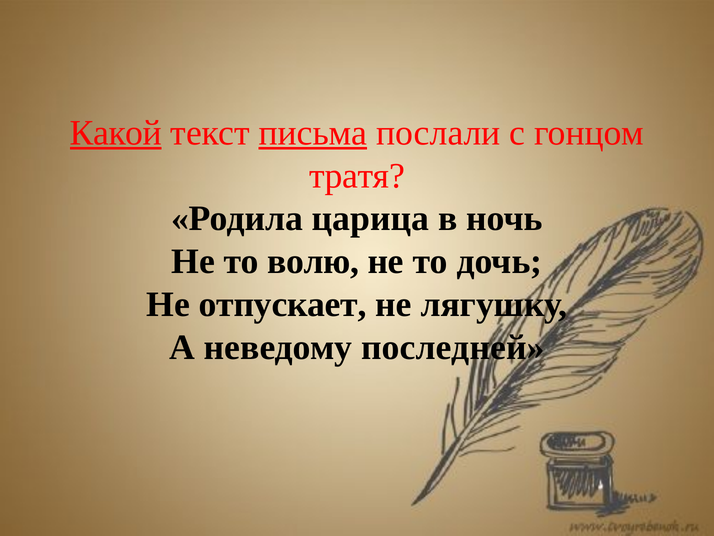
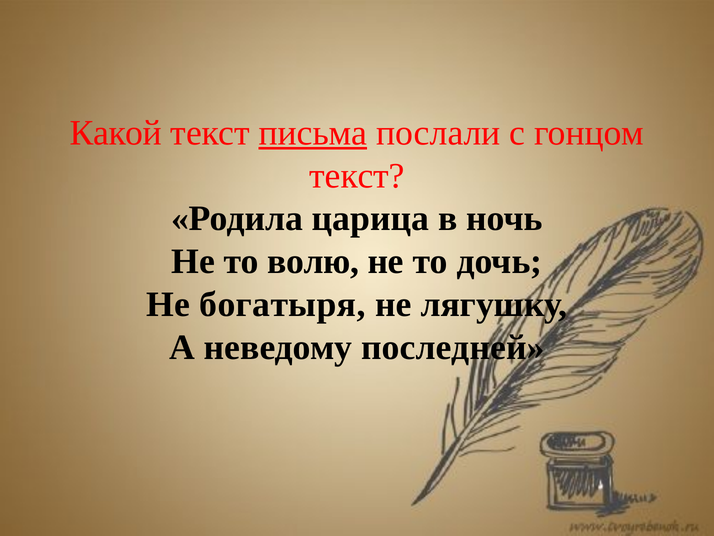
Какой underline: present -> none (116, 133)
тратя: тратя -> текст (357, 176)
отпускает: отпускает -> богатыря (282, 304)
